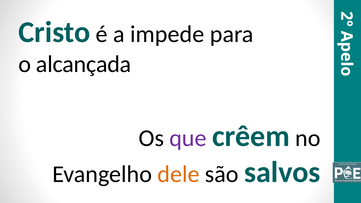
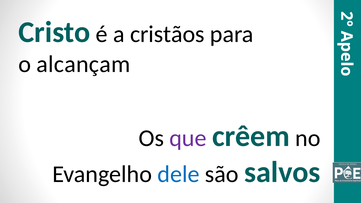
impede: impede -> cristãos (167, 34)
alcançada: alcançada -> alcançam (83, 64)
dele colour: orange -> blue (178, 174)
